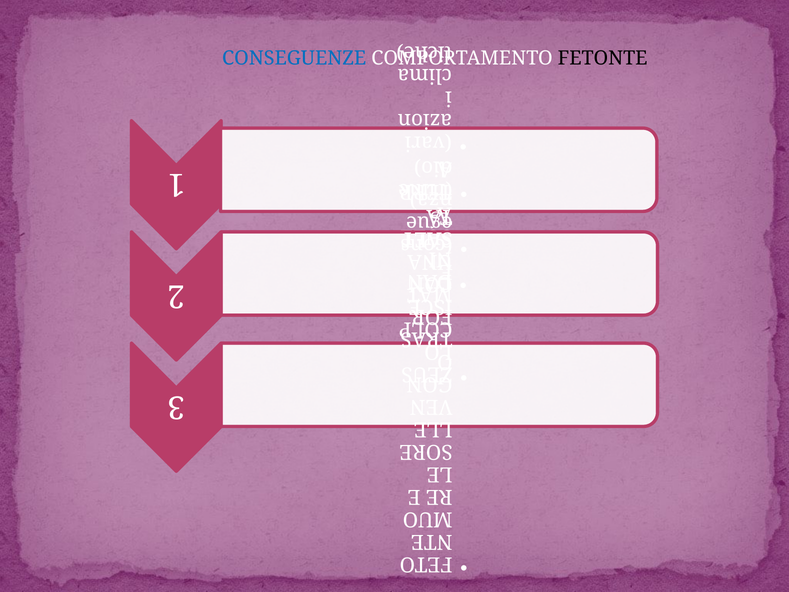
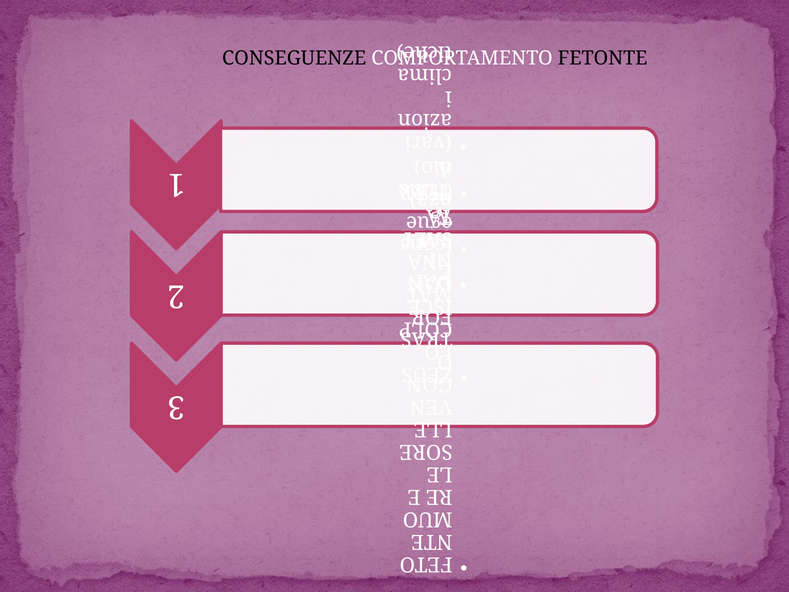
CONSEGUENZE colour: blue -> black (294, 58)
